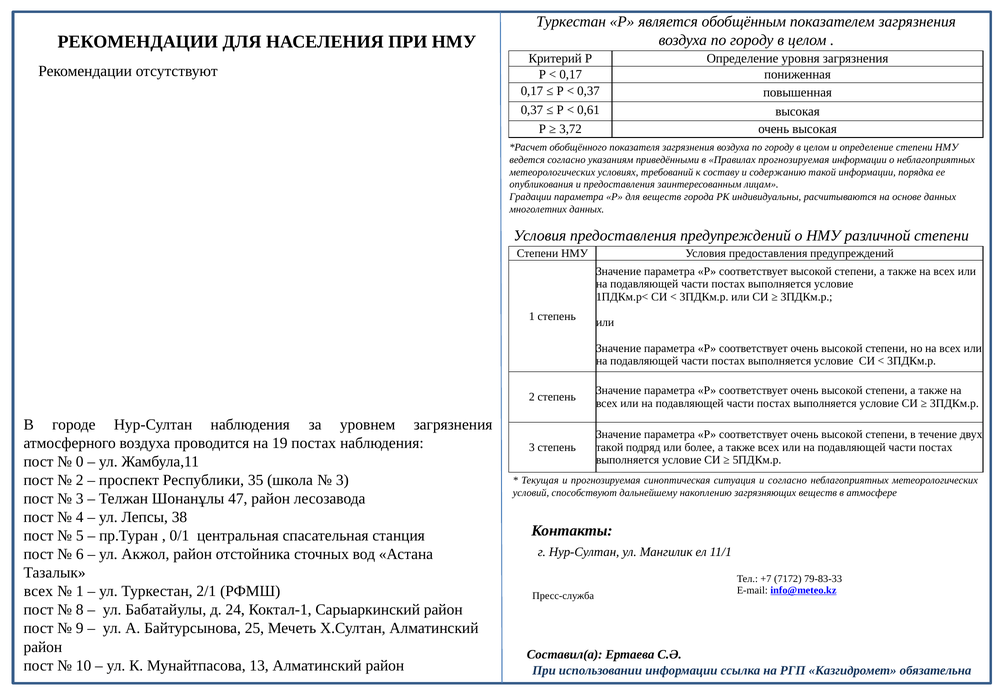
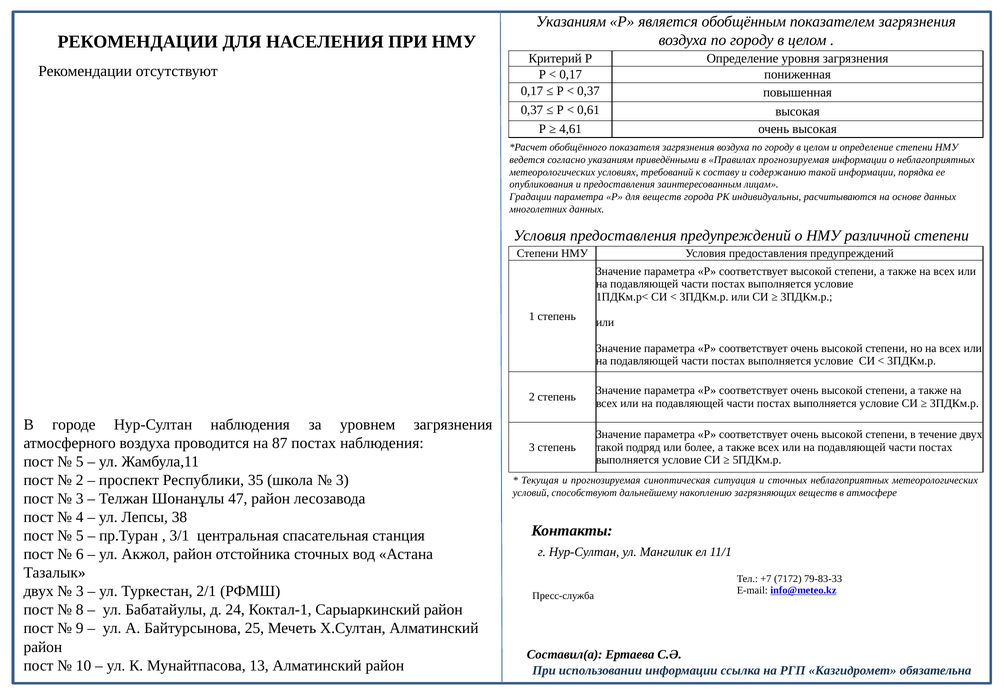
Туркестан: Туркестан -> Указаниям (571, 22)
3,72: 3,72 -> 4,61 (571, 129)
19: 19 -> 87 (280, 443)
0: 0 -> 5 (80, 462)
и согласно: согласно -> сточных (787, 480)
0/1: 0/1 -> 3/1 (179, 536)
всех: всех -> двух (39, 591)
1: 1 -> 3 (80, 591)
